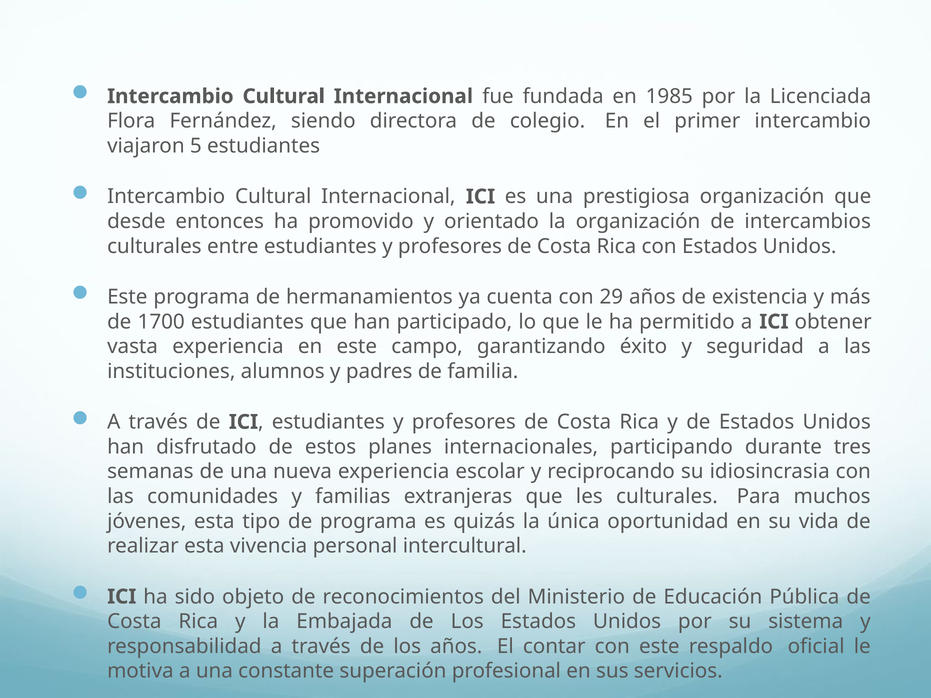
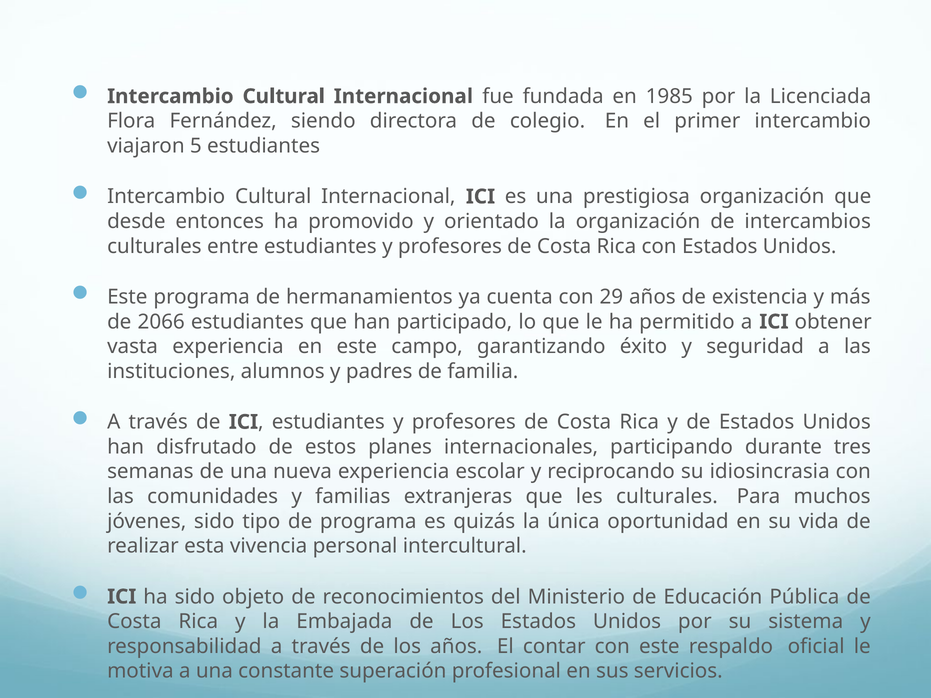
1700: 1700 -> 2066 (161, 322)
jóvenes esta: esta -> sido (214, 521)
